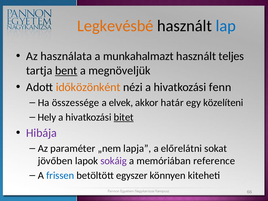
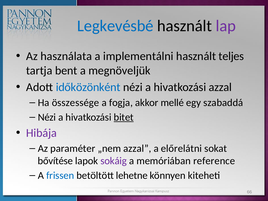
Legkevésbé colour: orange -> blue (115, 26)
lap colour: blue -> purple (226, 26)
munkahalmazt: munkahalmazt -> implementálni (138, 56)
bent underline: present -> none (66, 71)
időközönként colour: orange -> blue (88, 87)
hivatkozási fenn: fenn -> azzal (220, 87)
elvek: elvek -> fogja (121, 103)
határ: határ -> mellé (172, 103)
közelíteni: közelíteni -> szabaddá (223, 103)
Hely: Hely -> Nézi (47, 117)
„nem lapja: lapja -> azzal (137, 148)
jövőben: jövőben -> bővítése (55, 161)
egyszer: egyszer -> lehetne (132, 175)
